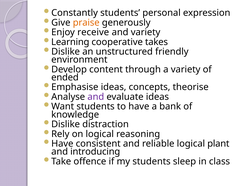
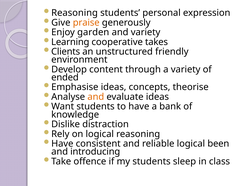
Constantly: Constantly -> Reasoning (75, 13)
receive: receive -> garden (93, 32)
Dislike: Dislike -> Clients (66, 52)
and colour: purple -> orange (96, 97)
plant: plant -> been (218, 144)
